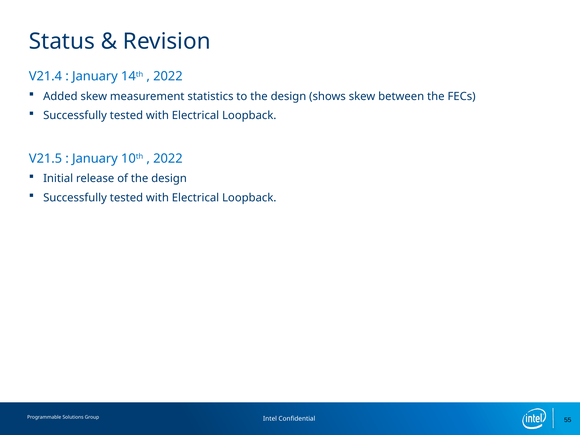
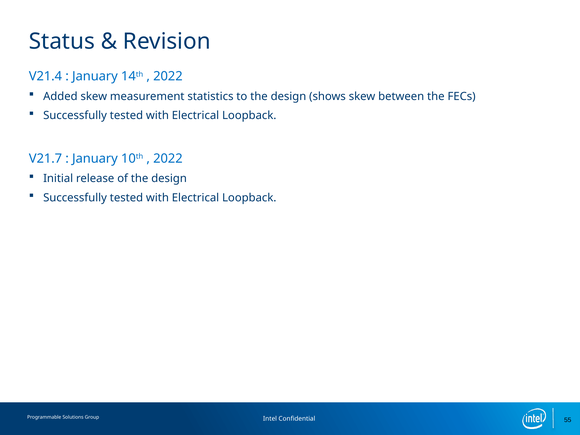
V21.5: V21.5 -> V21.7 (45, 158)
